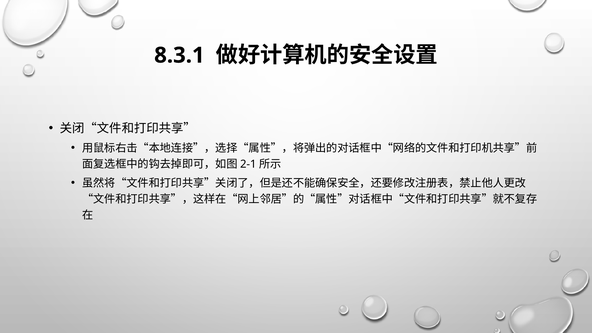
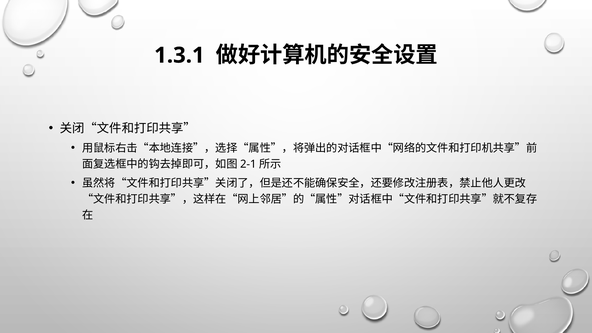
8.3.1: 8.3.1 -> 1.3.1 (179, 55)
